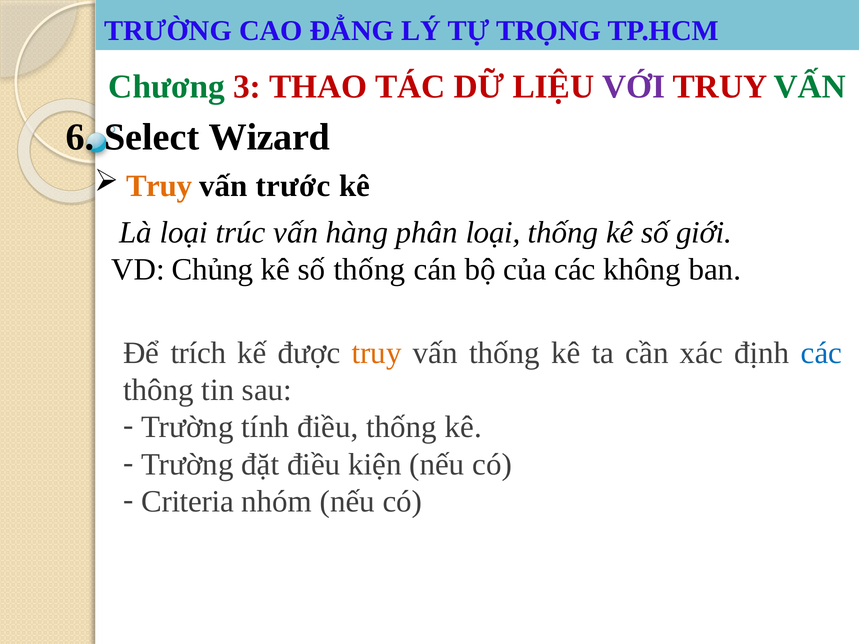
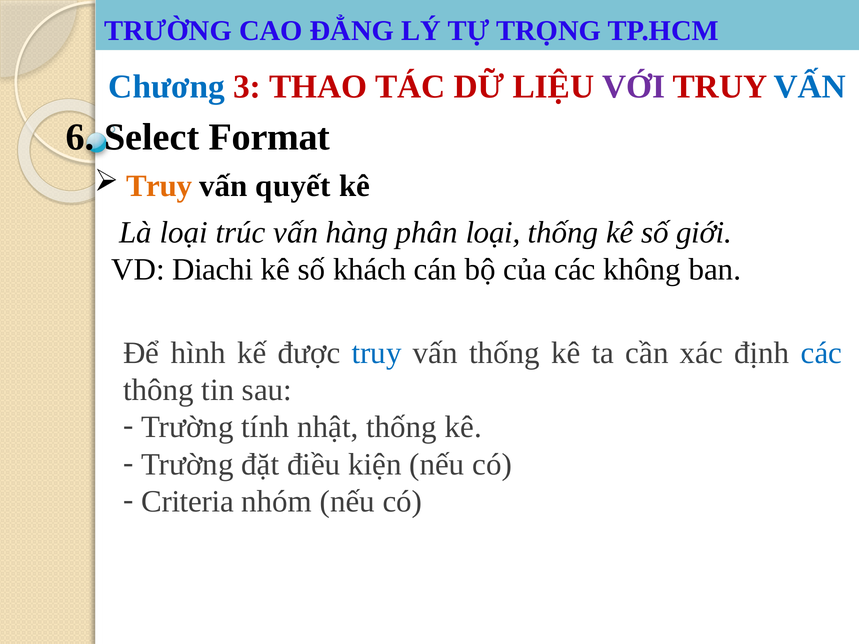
Chương colour: green -> blue (167, 87)
VẤN colour: green -> blue (810, 87)
Wizard: Wizard -> Format (269, 137)
trước: trước -> quyết (293, 186)
Chủng: Chủng -> Diachi (213, 270)
số thống: thống -> khách (370, 270)
trích: trích -> hình (198, 353)
truy colour: orange -> blue (377, 353)
tính điều: điều -> nhật (328, 427)
